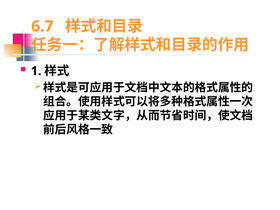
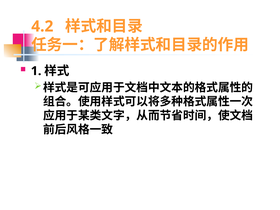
6.7: 6.7 -> 4.2 (42, 26)
